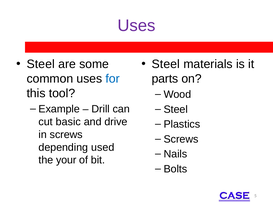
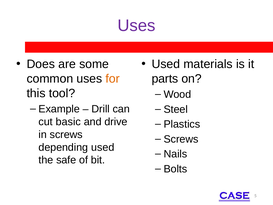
Steel: Steel -> Does (41, 64)
Steel: Steel -> Used (166, 64)
for colour: blue -> orange (113, 79)
your: your -> safe (66, 160)
